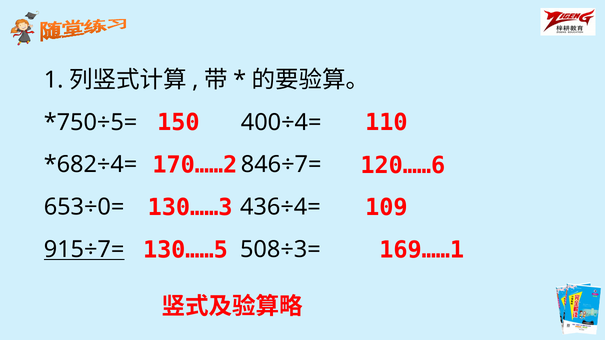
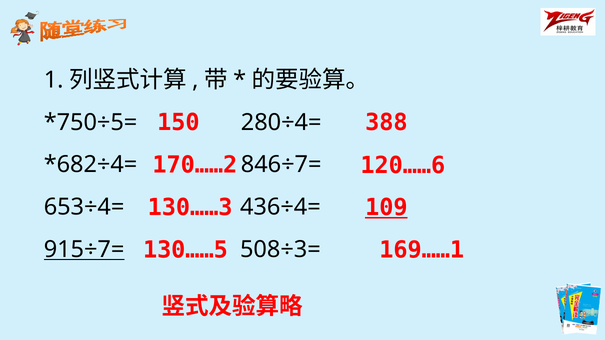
110: 110 -> 388 (386, 123)
400÷4=: 400÷4= -> 280÷4= (281, 123)
109 underline: none -> present (386, 208)
653÷0=: 653÷0= -> 653÷4= (84, 207)
